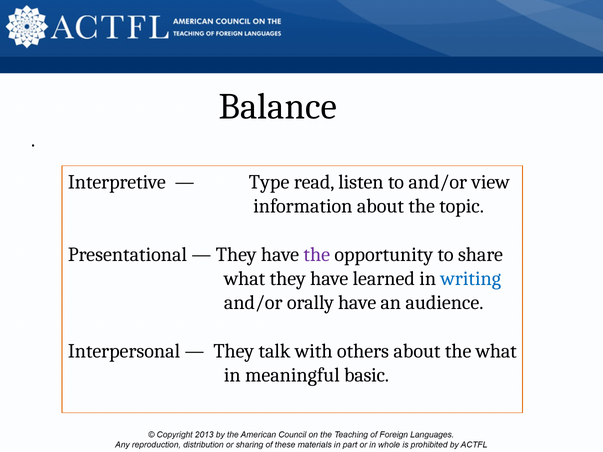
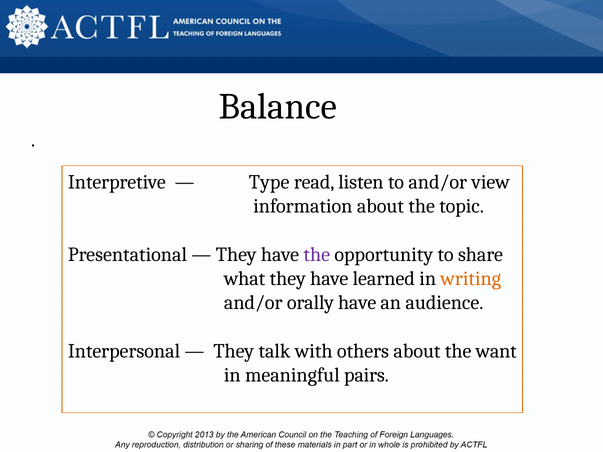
writing colour: blue -> orange (471, 279)
the what: what -> want (496, 351)
basic: basic -> pairs (366, 375)
